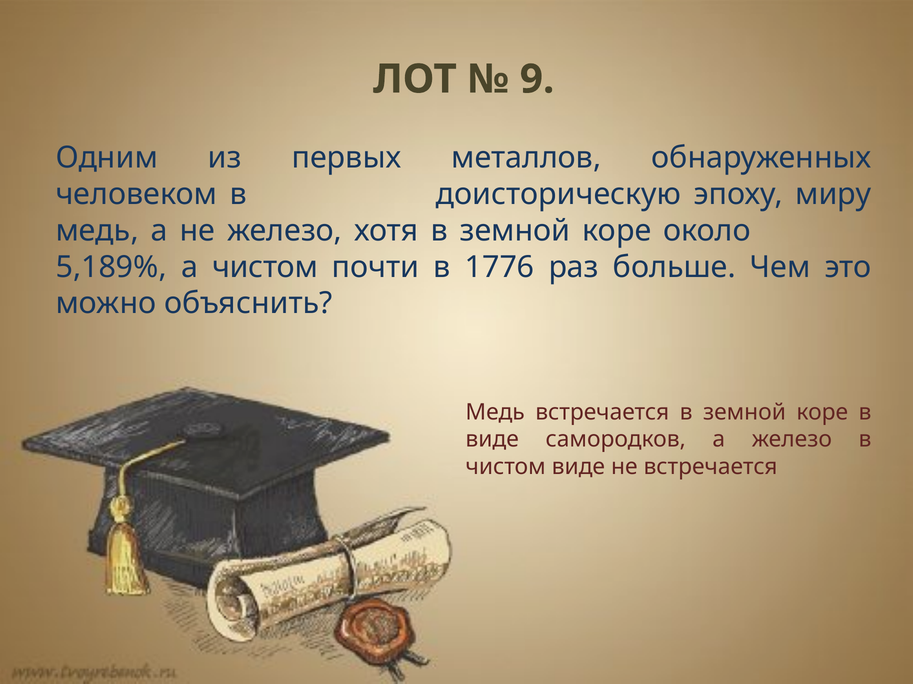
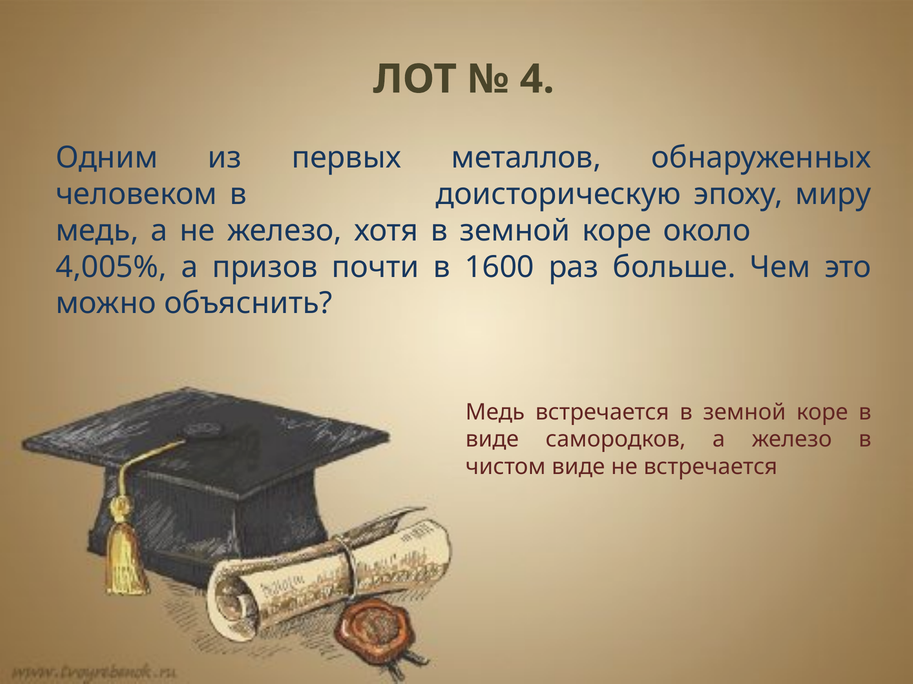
9: 9 -> 4 (537, 79)
5,189%: 5,189% -> 4,005% (111, 267)
а чистом: чистом -> призов (265, 267)
1776: 1776 -> 1600 (500, 267)
